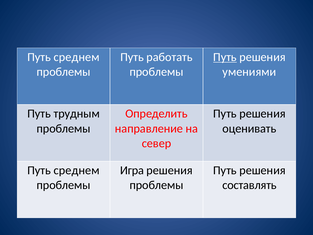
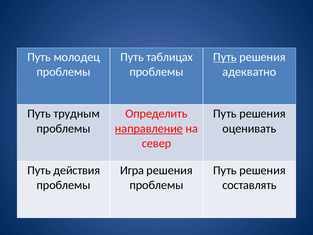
среднем: среднем -> молодец (77, 57)
работать: работать -> таблицах (170, 57)
умениями: умениями -> адекватно (249, 72)
направление underline: none -> present (149, 128)
среднем: среднем -> действия (77, 170)
